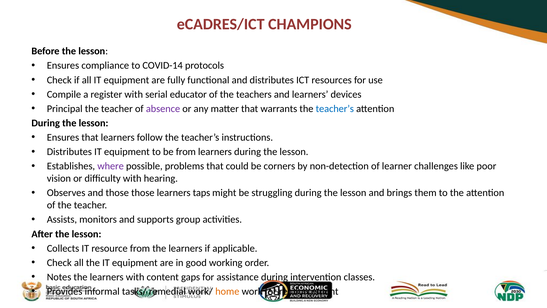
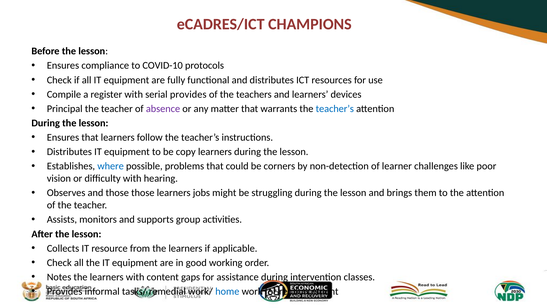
COVID-14: COVID-14 -> COVID-10 (163, 66)
serial educator: educator -> provides (188, 94)
be from: from -> copy (186, 152)
where colour: purple -> blue (111, 166)
taps: taps -> jobs (201, 193)
home colour: orange -> blue (227, 291)
